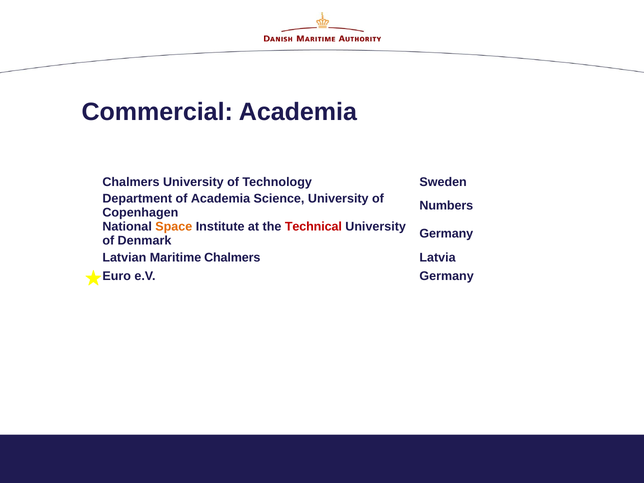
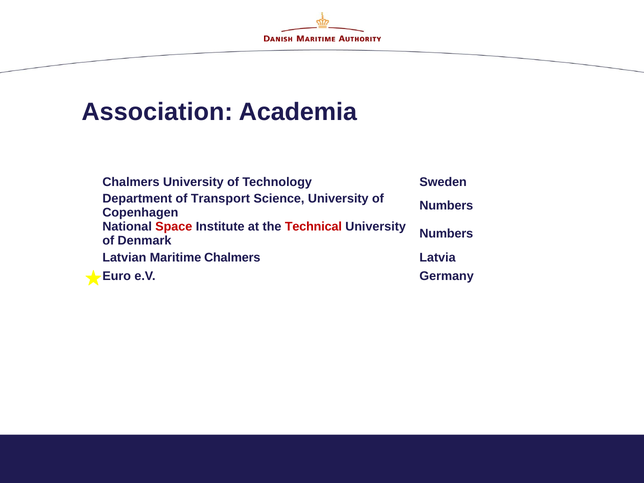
Commercial: Commercial -> Association (157, 112)
of Academia: Academia -> Transport (220, 199)
Space colour: orange -> red (174, 227)
Germany: Germany -> Numbers (446, 234)
